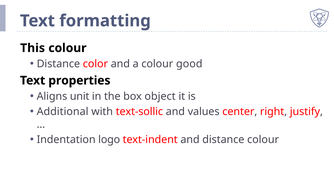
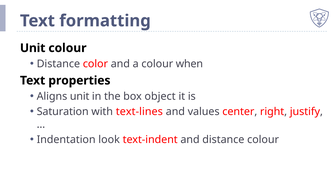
This: This -> Unit (33, 48)
good: good -> when (189, 64)
Additional: Additional -> Saturation (63, 111)
text-sollic: text-sollic -> text-lines (139, 111)
logo: logo -> look (109, 139)
